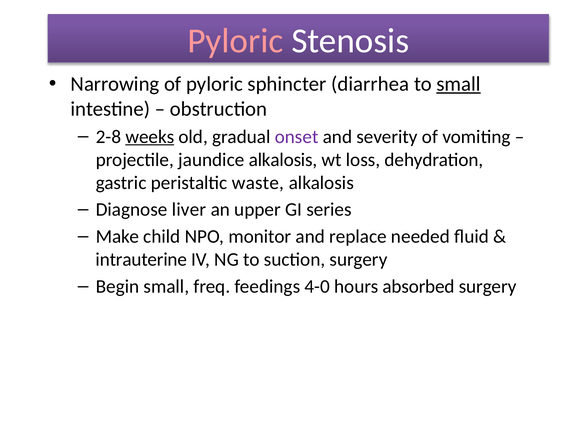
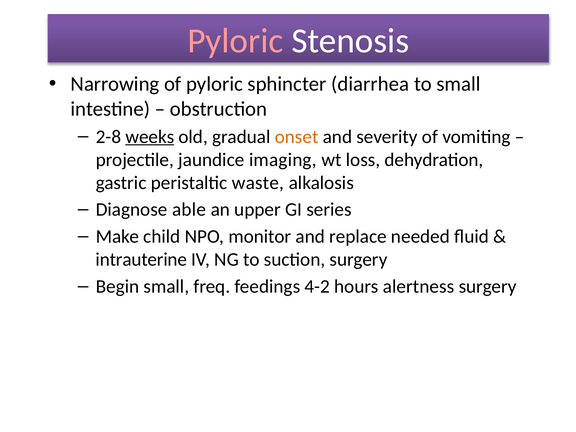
small underline: present -> none (459, 84)
onset colour: purple -> orange (297, 137)
jaundice alkalosis: alkalosis -> imaging (283, 160)
liver: liver -> able (189, 210)
4-0: 4-0 -> 4-2 (317, 286)
absorbed: absorbed -> alertness (418, 286)
